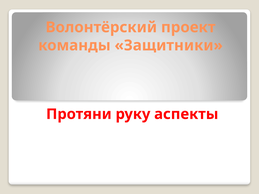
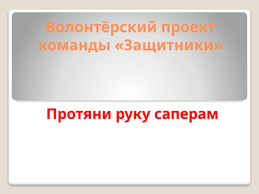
аспекты: аспекты -> саперам (186, 114)
